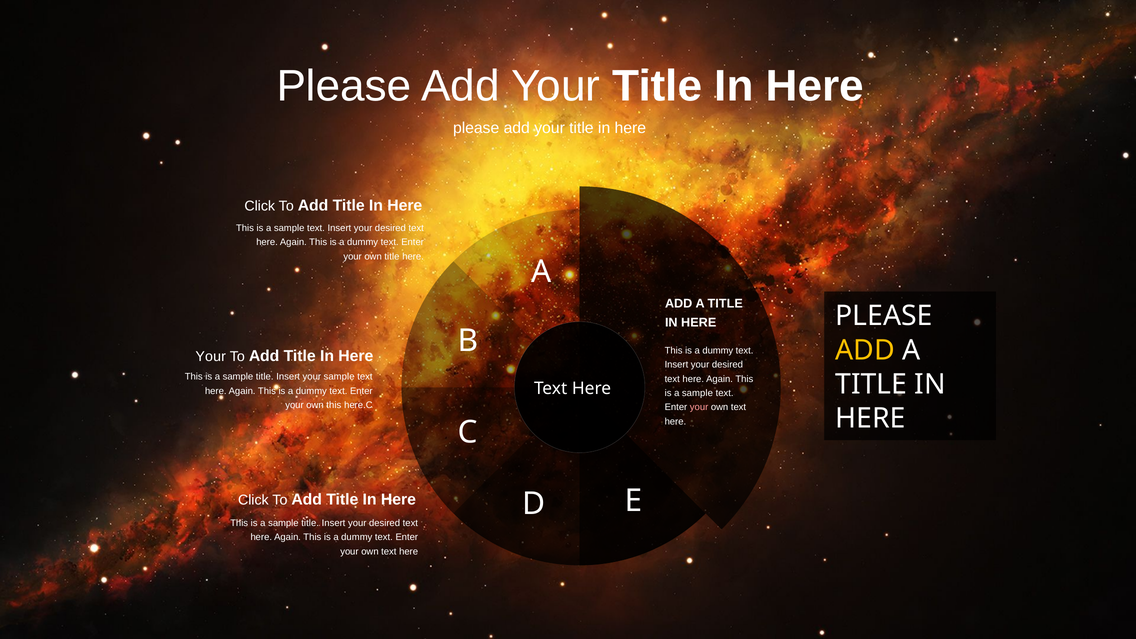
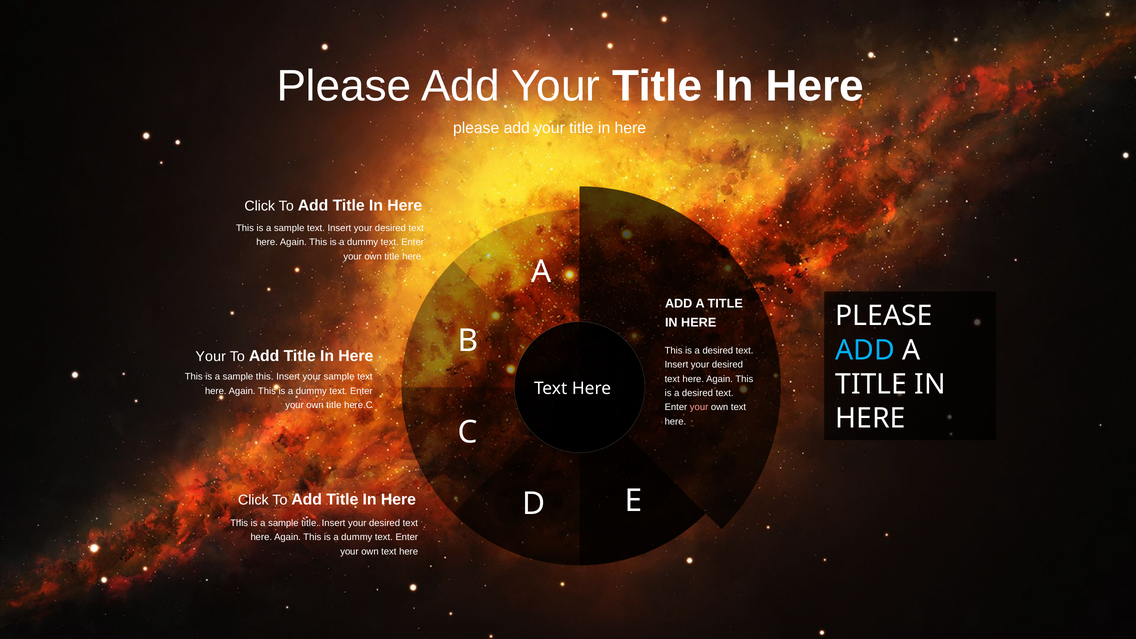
ADD colour: yellow -> light blue (865, 350)
dummy: dummy -> desired (718, 350)
title: title -> this (265, 377)
sample: sample -> desired (697, 393)
this: this -> title (334, 405)
